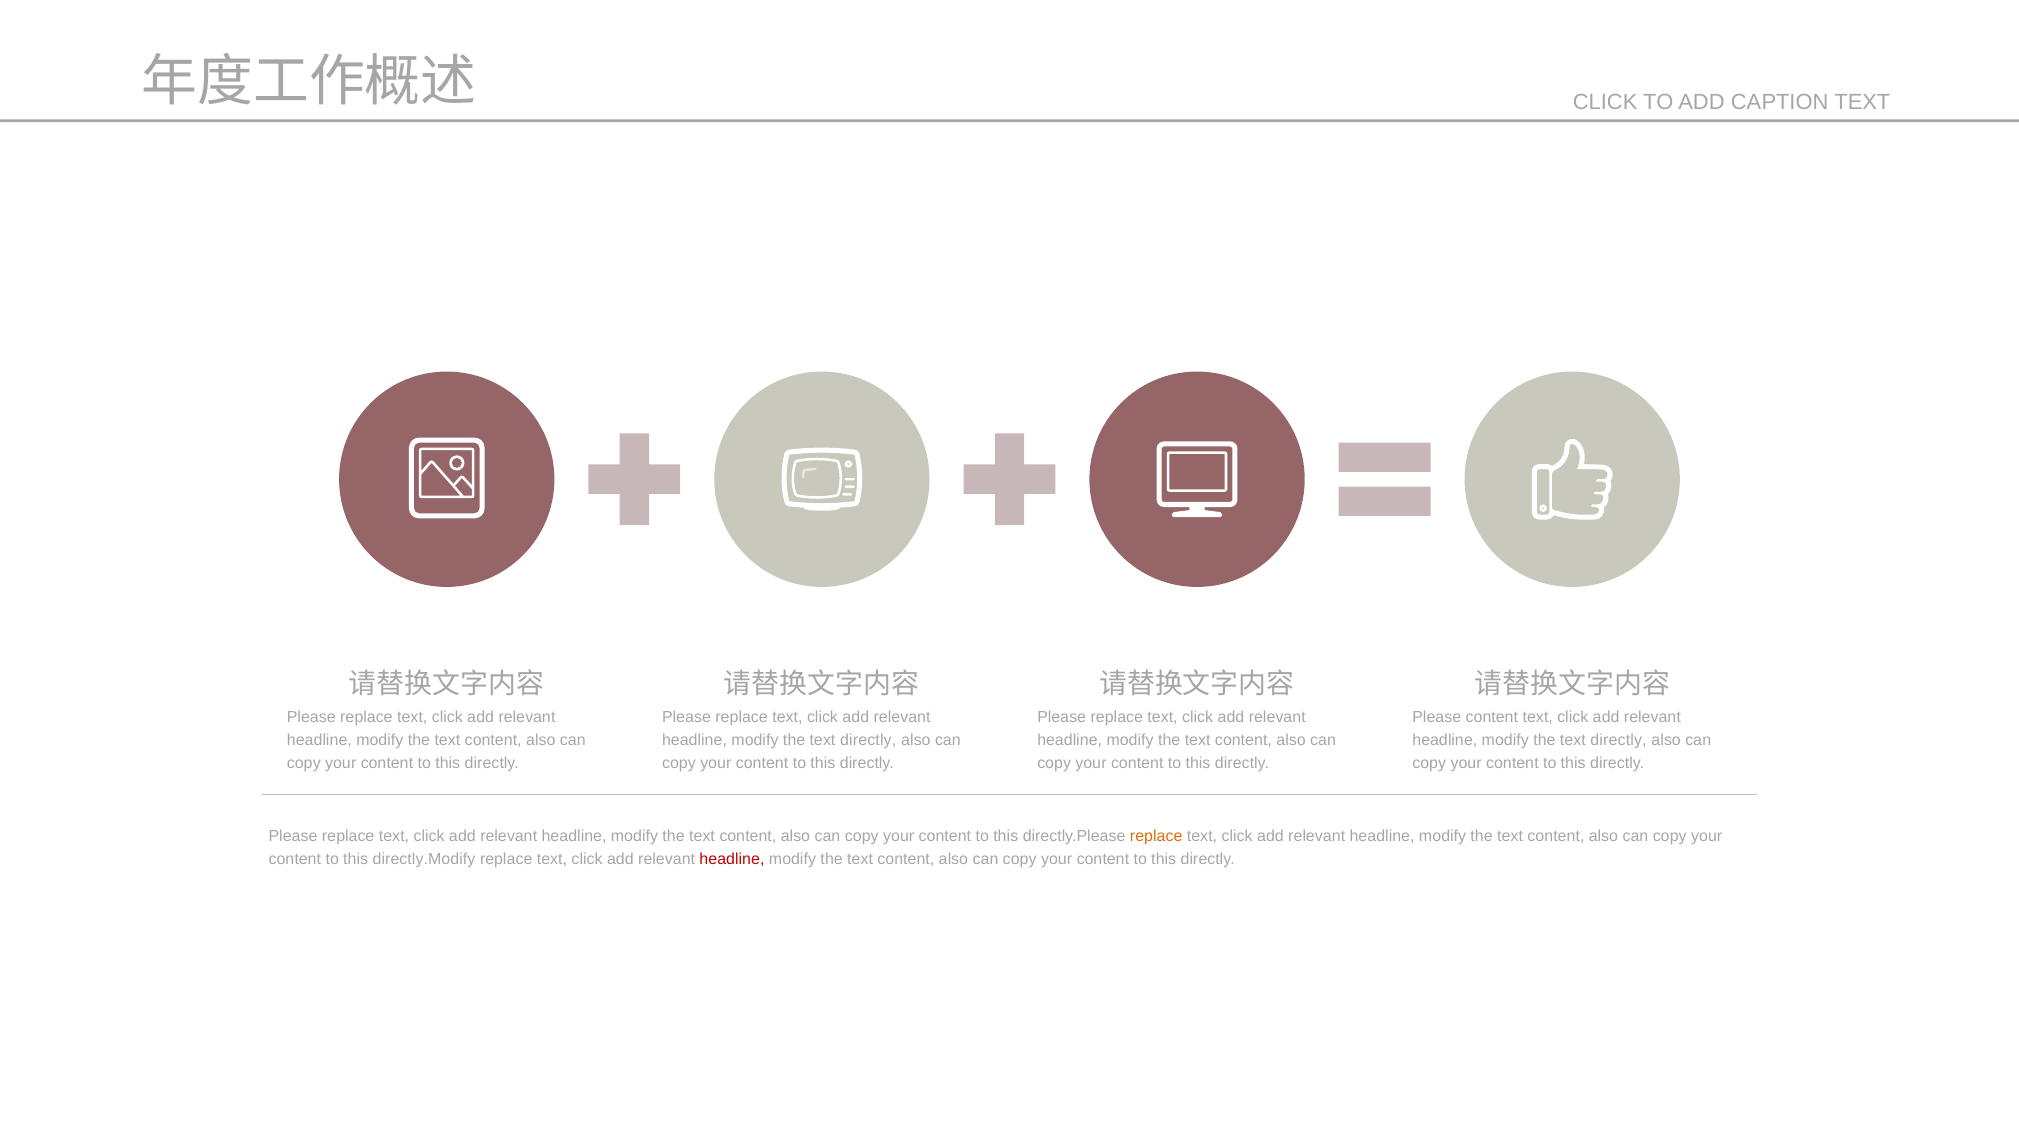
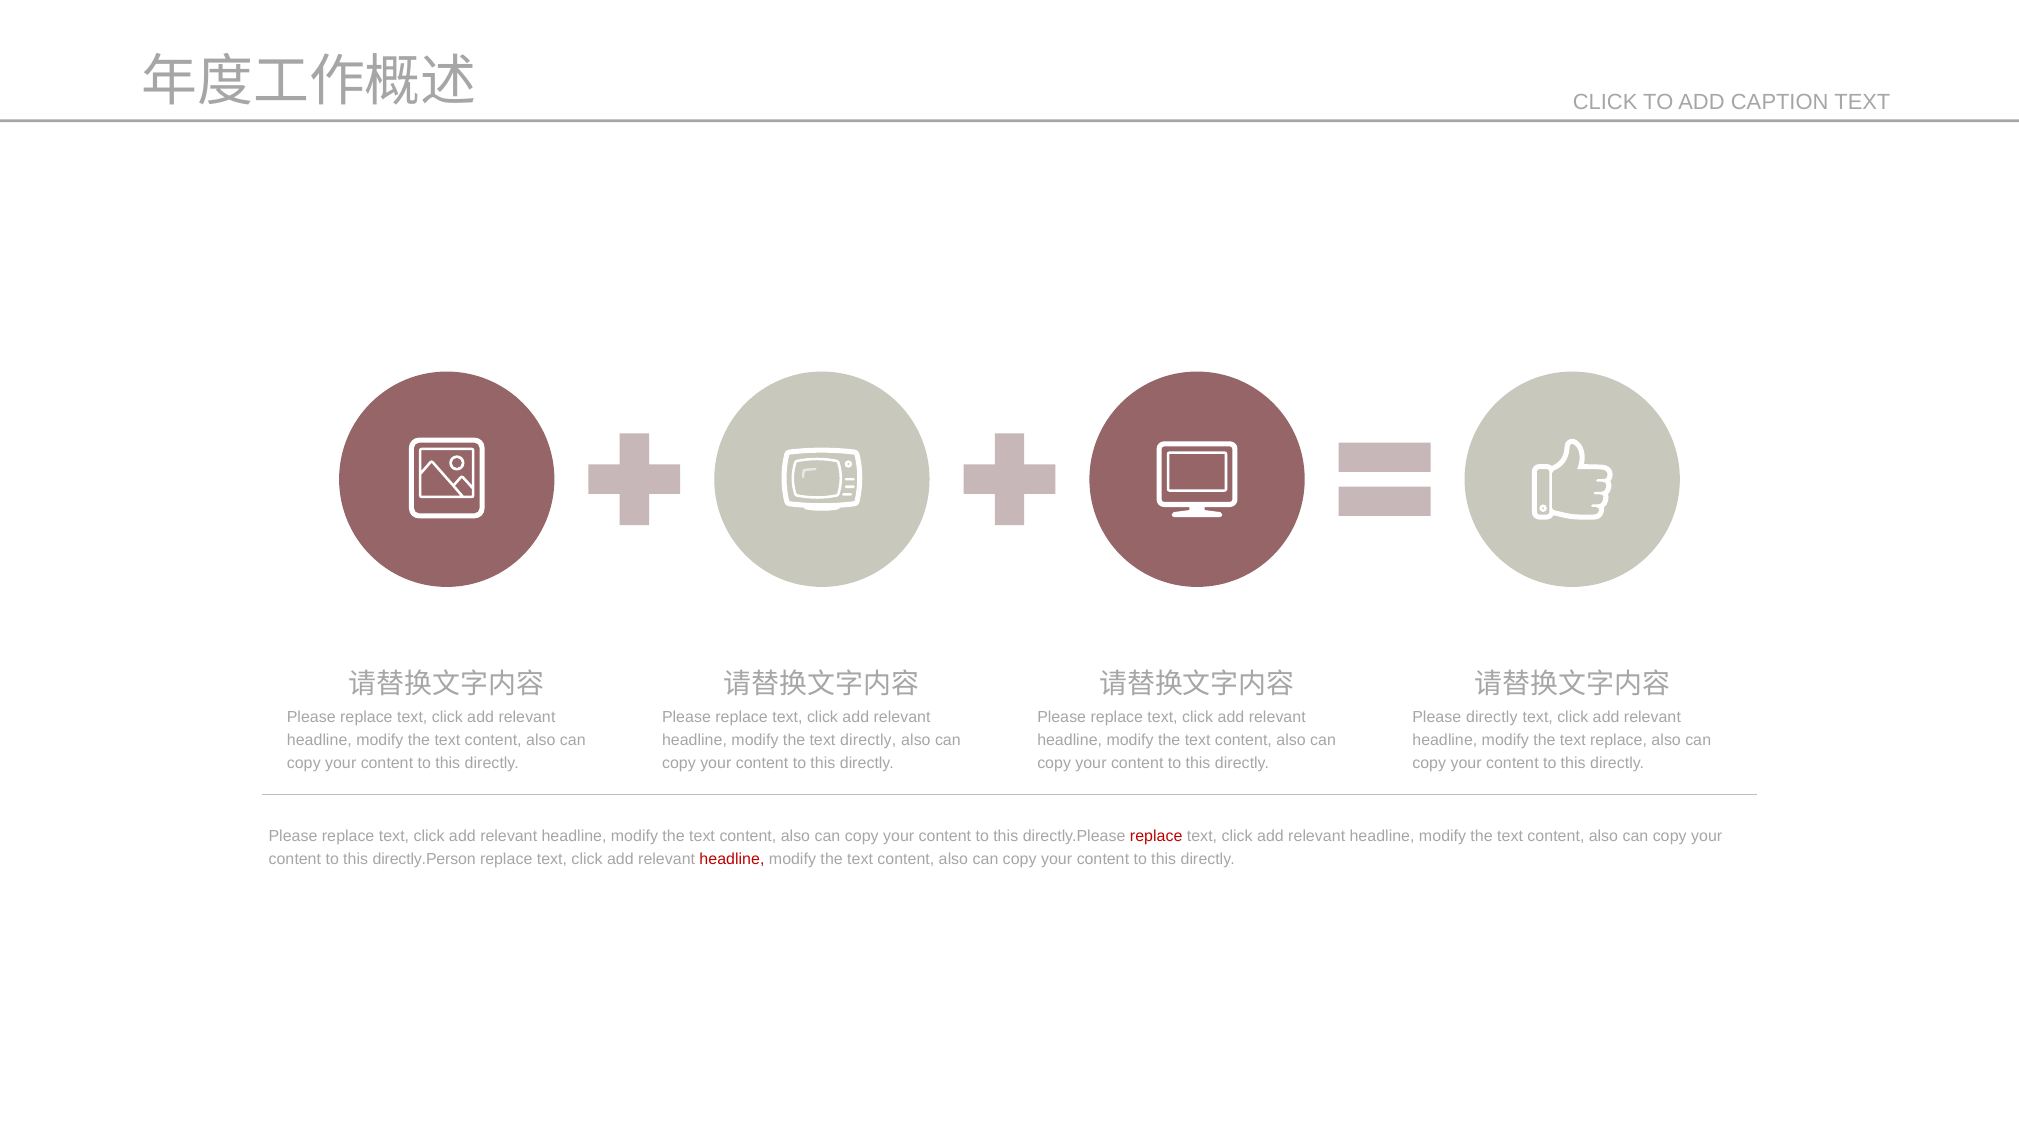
Please content: content -> directly (1492, 717)
directly: directly -> replace (1619, 740)
replace colour: orange -> red (1156, 836)
directly.Modify: directly.Modify -> directly.Person (424, 859)
